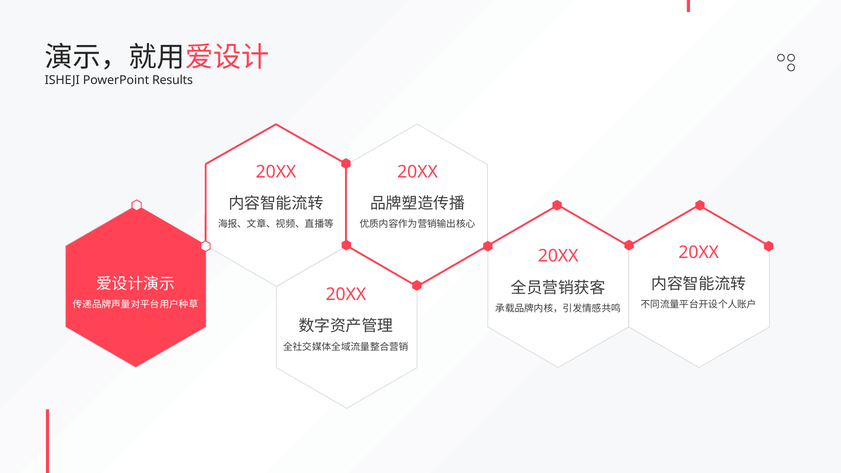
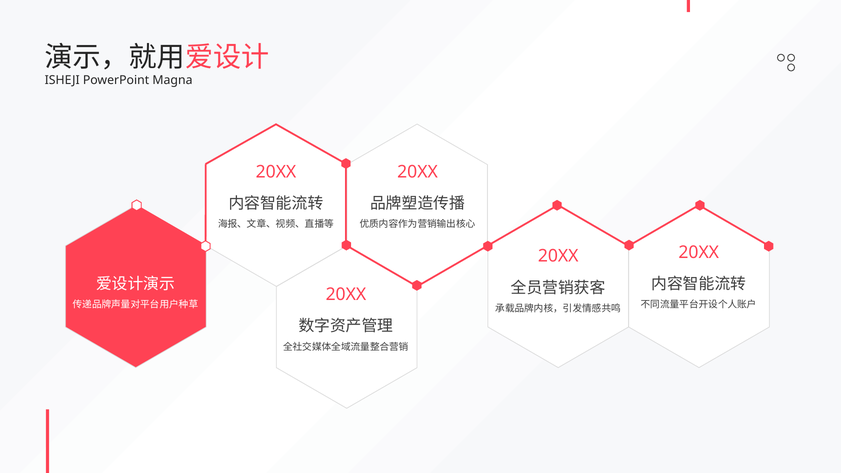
Results: Results -> Magna (172, 80)
